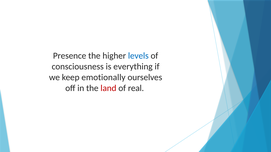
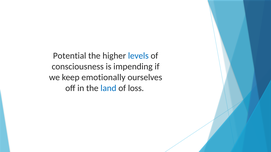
Presence: Presence -> Potential (70, 56)
everything: everything -> impending (133, 67)
land colour: red -> blue (108, 88)
real: real -> loss (136, 88)
